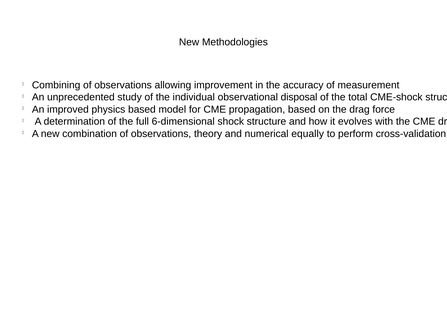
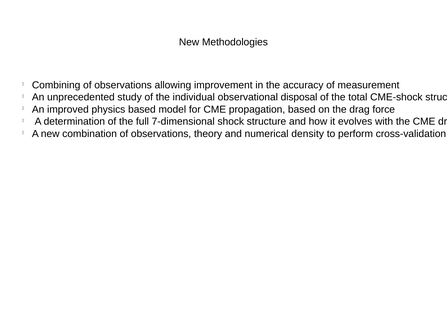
6-dimensional: 6-dimensional -> 7-dimensional (183, 122)
equally: equally -> density (308, 134)
